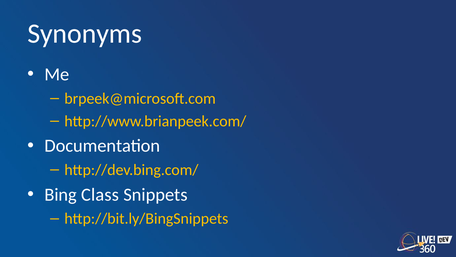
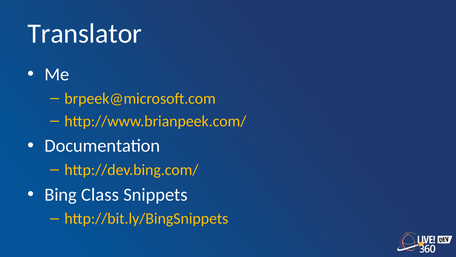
Synonyms: Synonyms -> Translator (85, 34)
